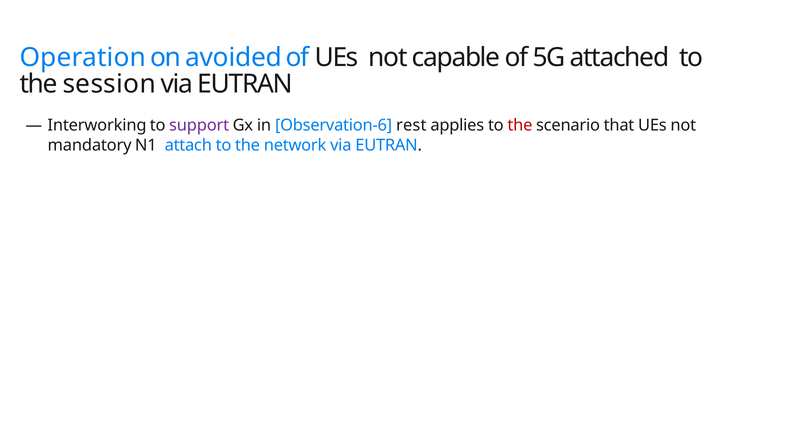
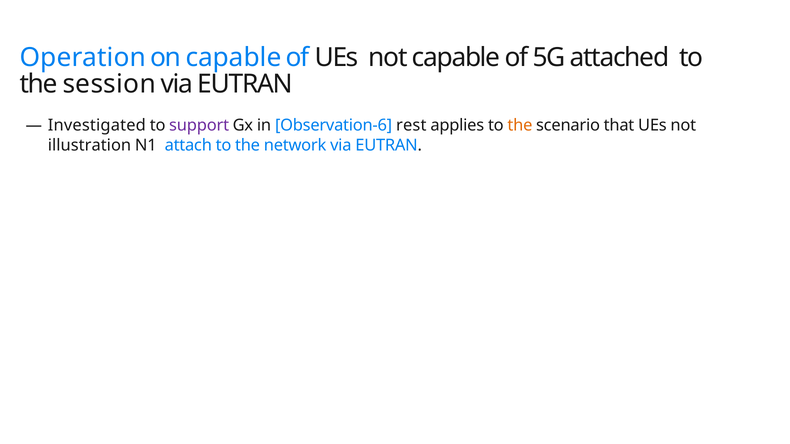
on avoided: avoided -> capable (233, 57)
Interworking: Interworking -> Investigated (97, 126)
the colour: red -> orange (520, 126)
mandatory: mandatory -> illustration (89, 145)
